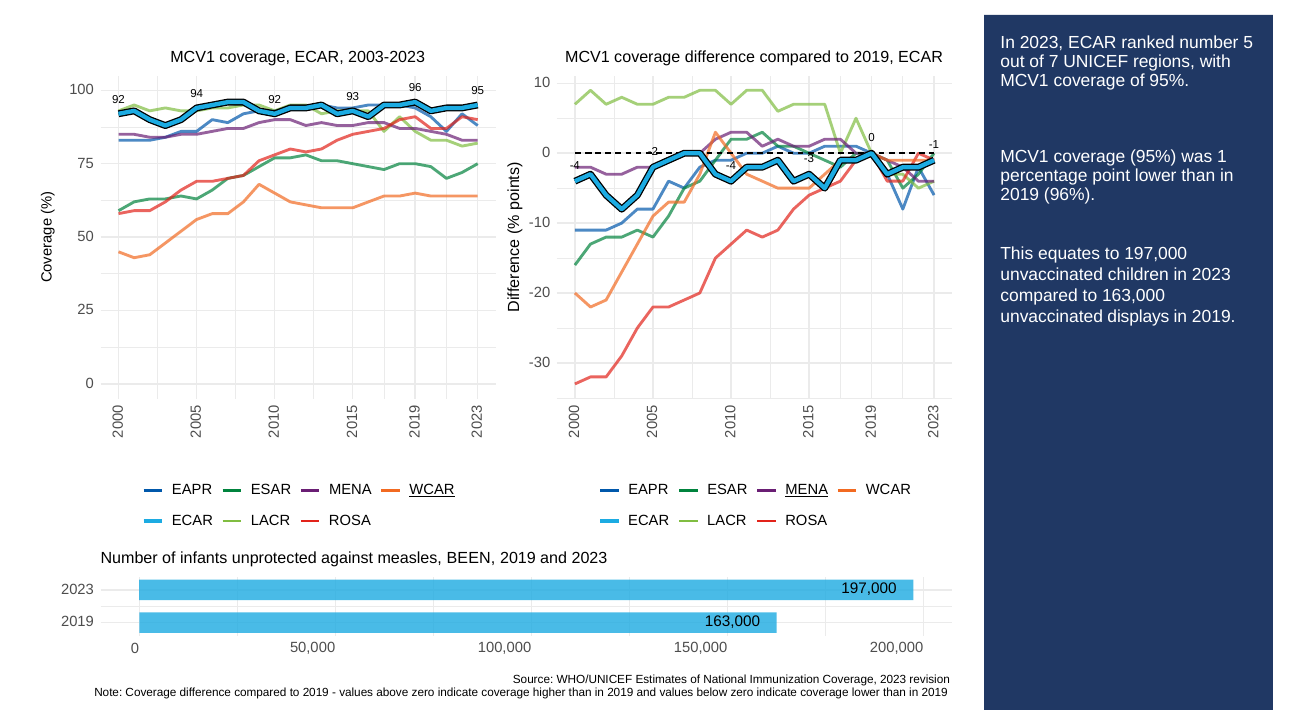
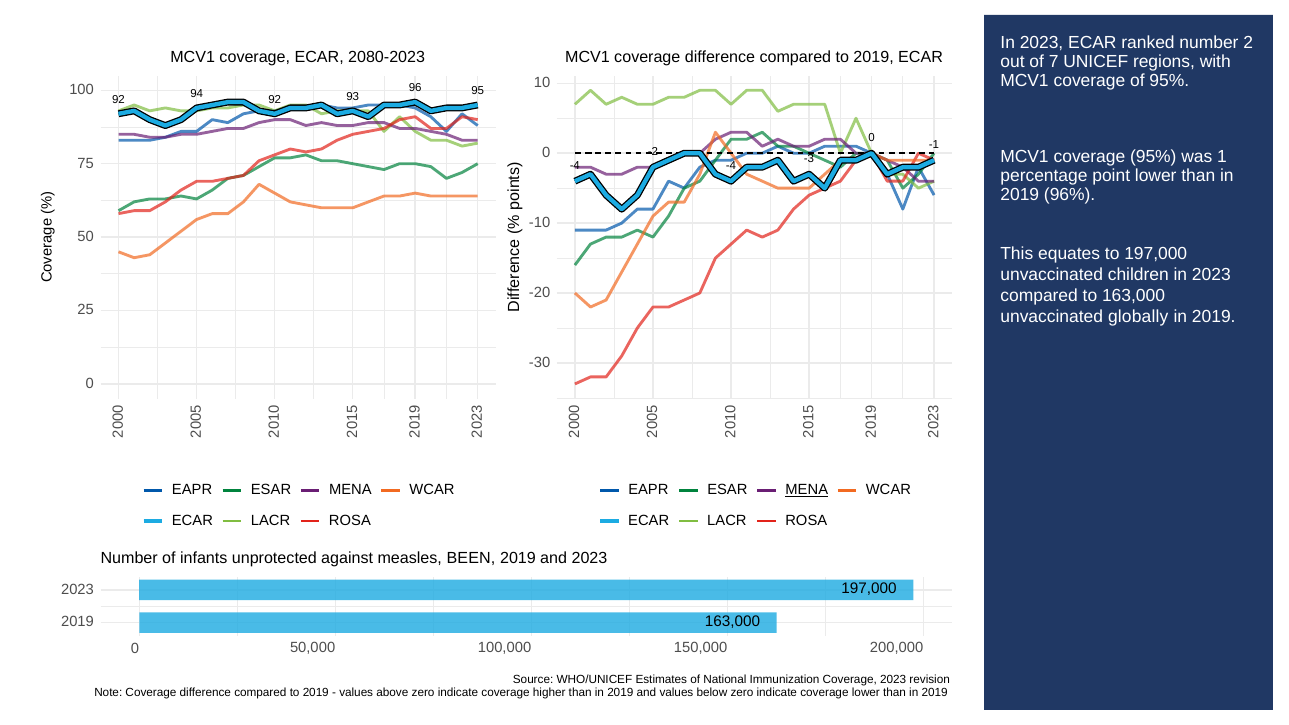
number 5: 5 -> 2 (1248, 43)
2003-2023: 2003-2023 -> 2080-2023 (387, 57)
displays: displays -> globally (1138, 316)
WCAR underline: present -> none (432, 490)
